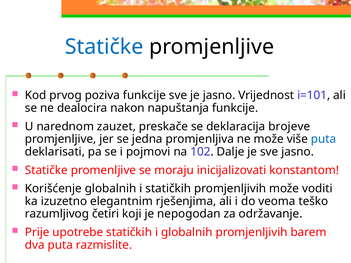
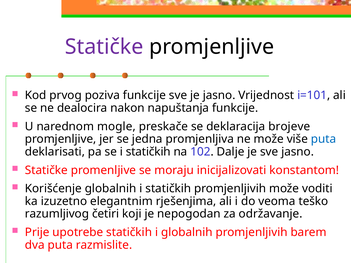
Statičke colour: blue -> purple (104, 47)
zauzet: zauzet -> mogle (116, 127)
se i pojmovi: pojmovi -> statičkih (148, 152)
